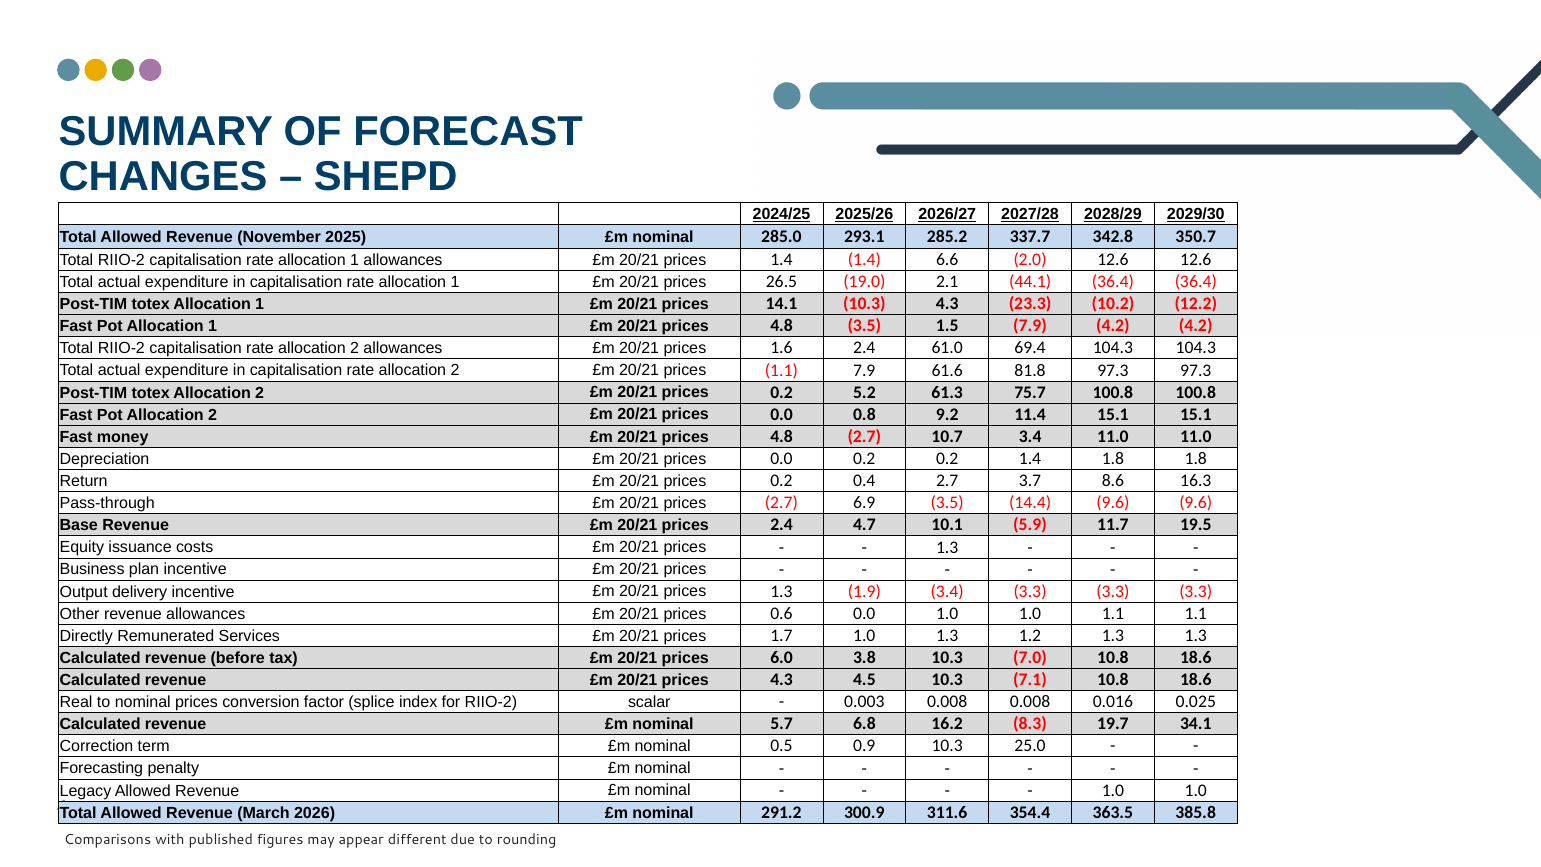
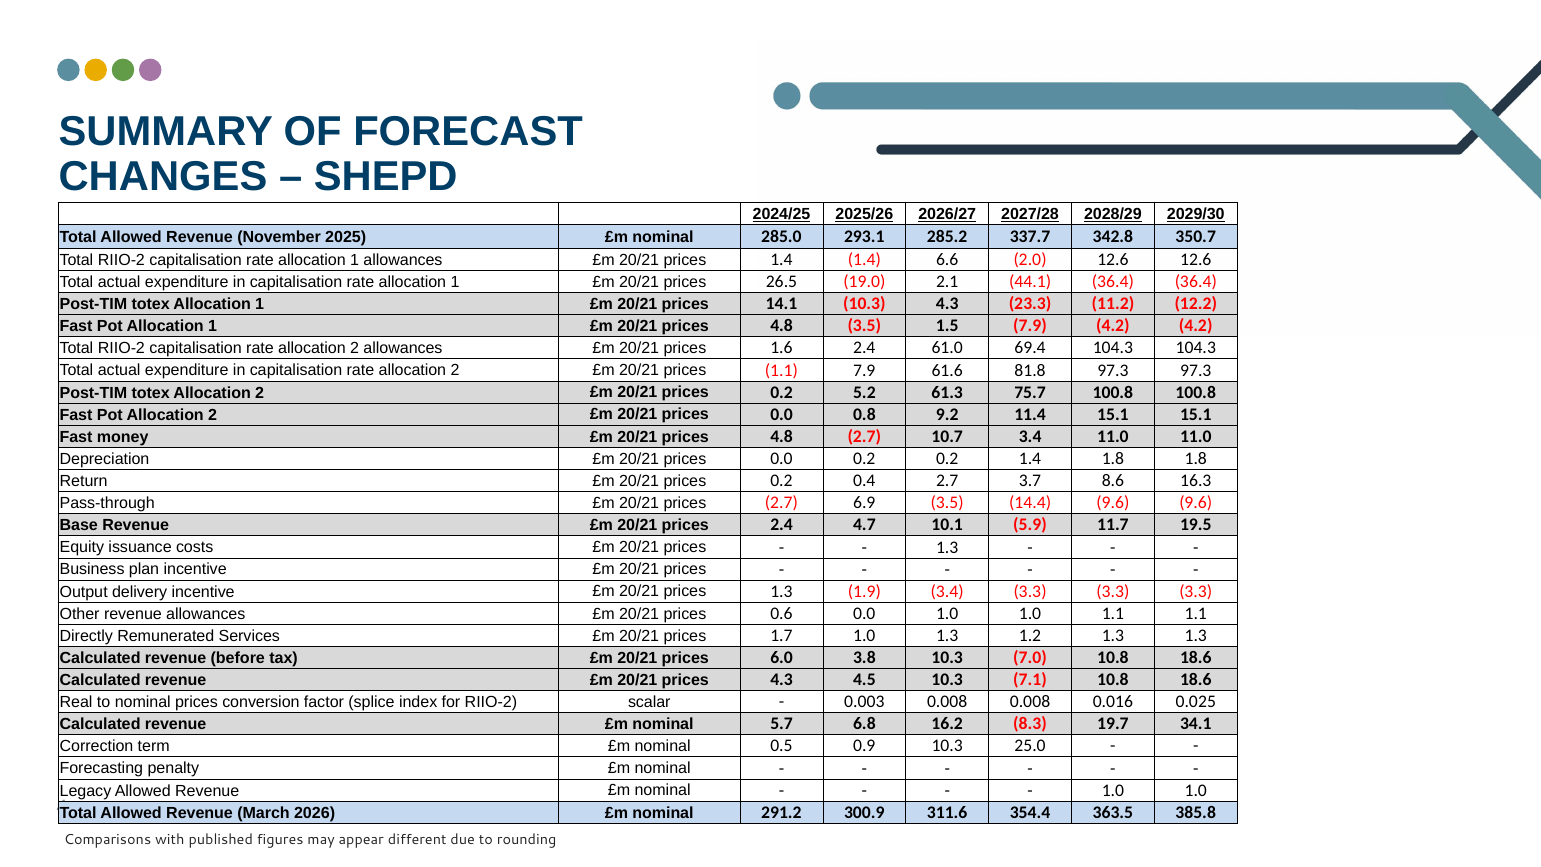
10.2: 10.2 -> 11.2 (1113, 304)
